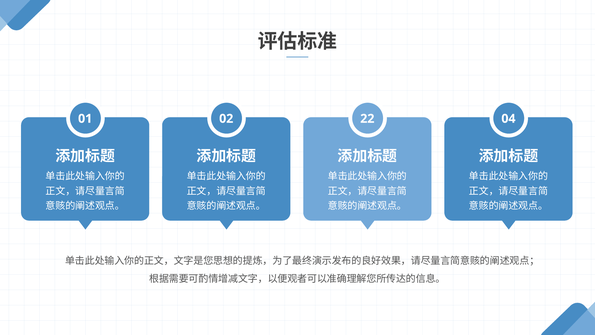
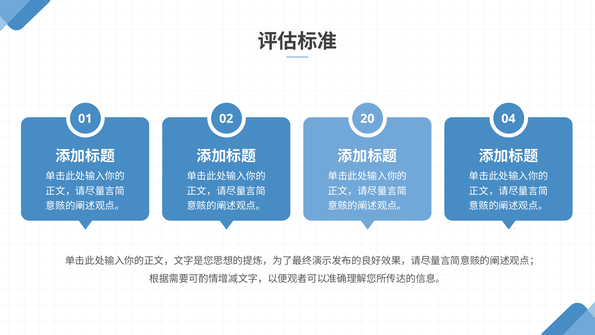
22: 22 -> 20 (367, 119)
